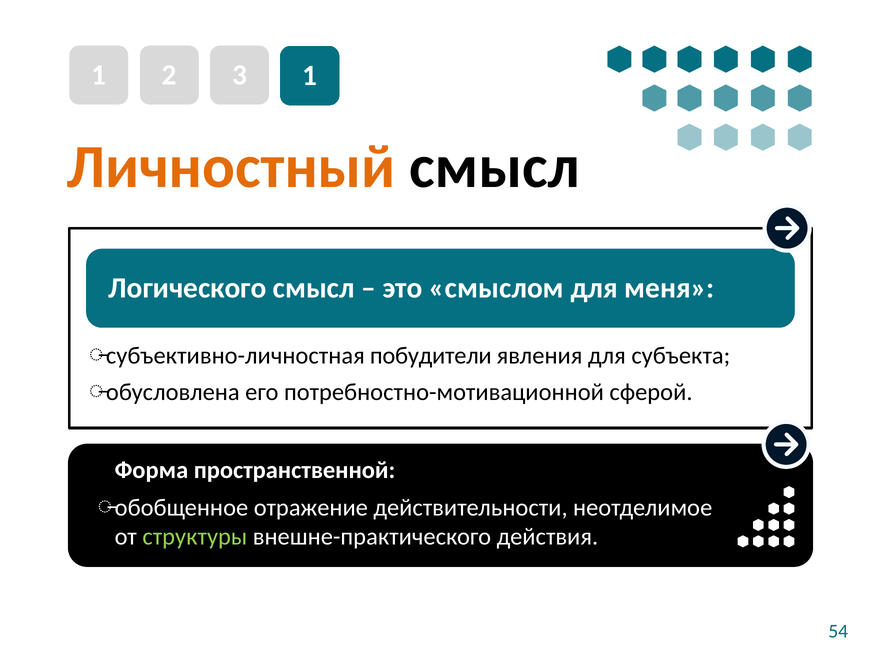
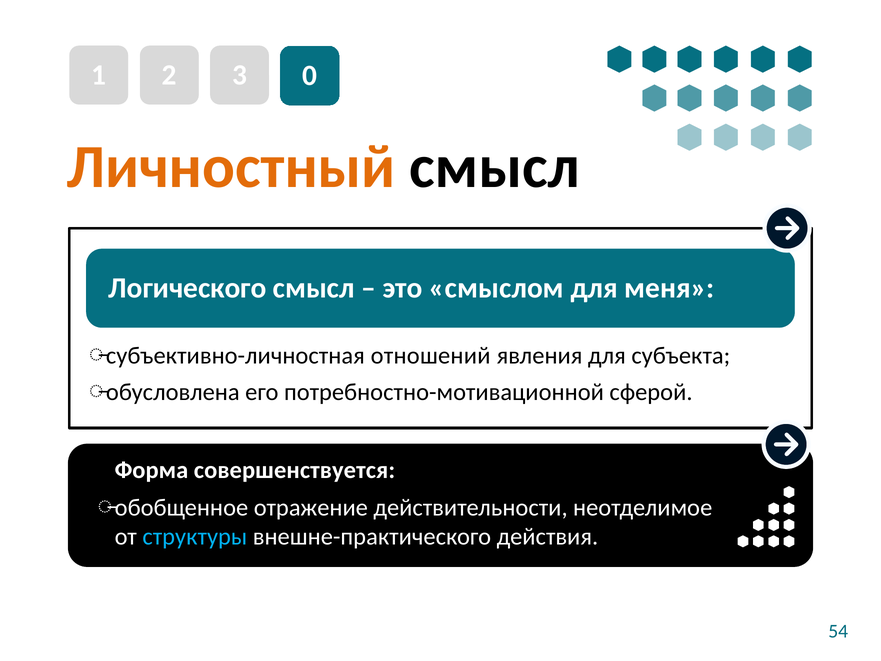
3 1: 1 -> 0 (310, 75)
побудители: побудители -> отношений (431, 355)
пространственной: пространственной -> совершенствуется (294, 470)
структуры colour: light green -> light blue (195, 537)
